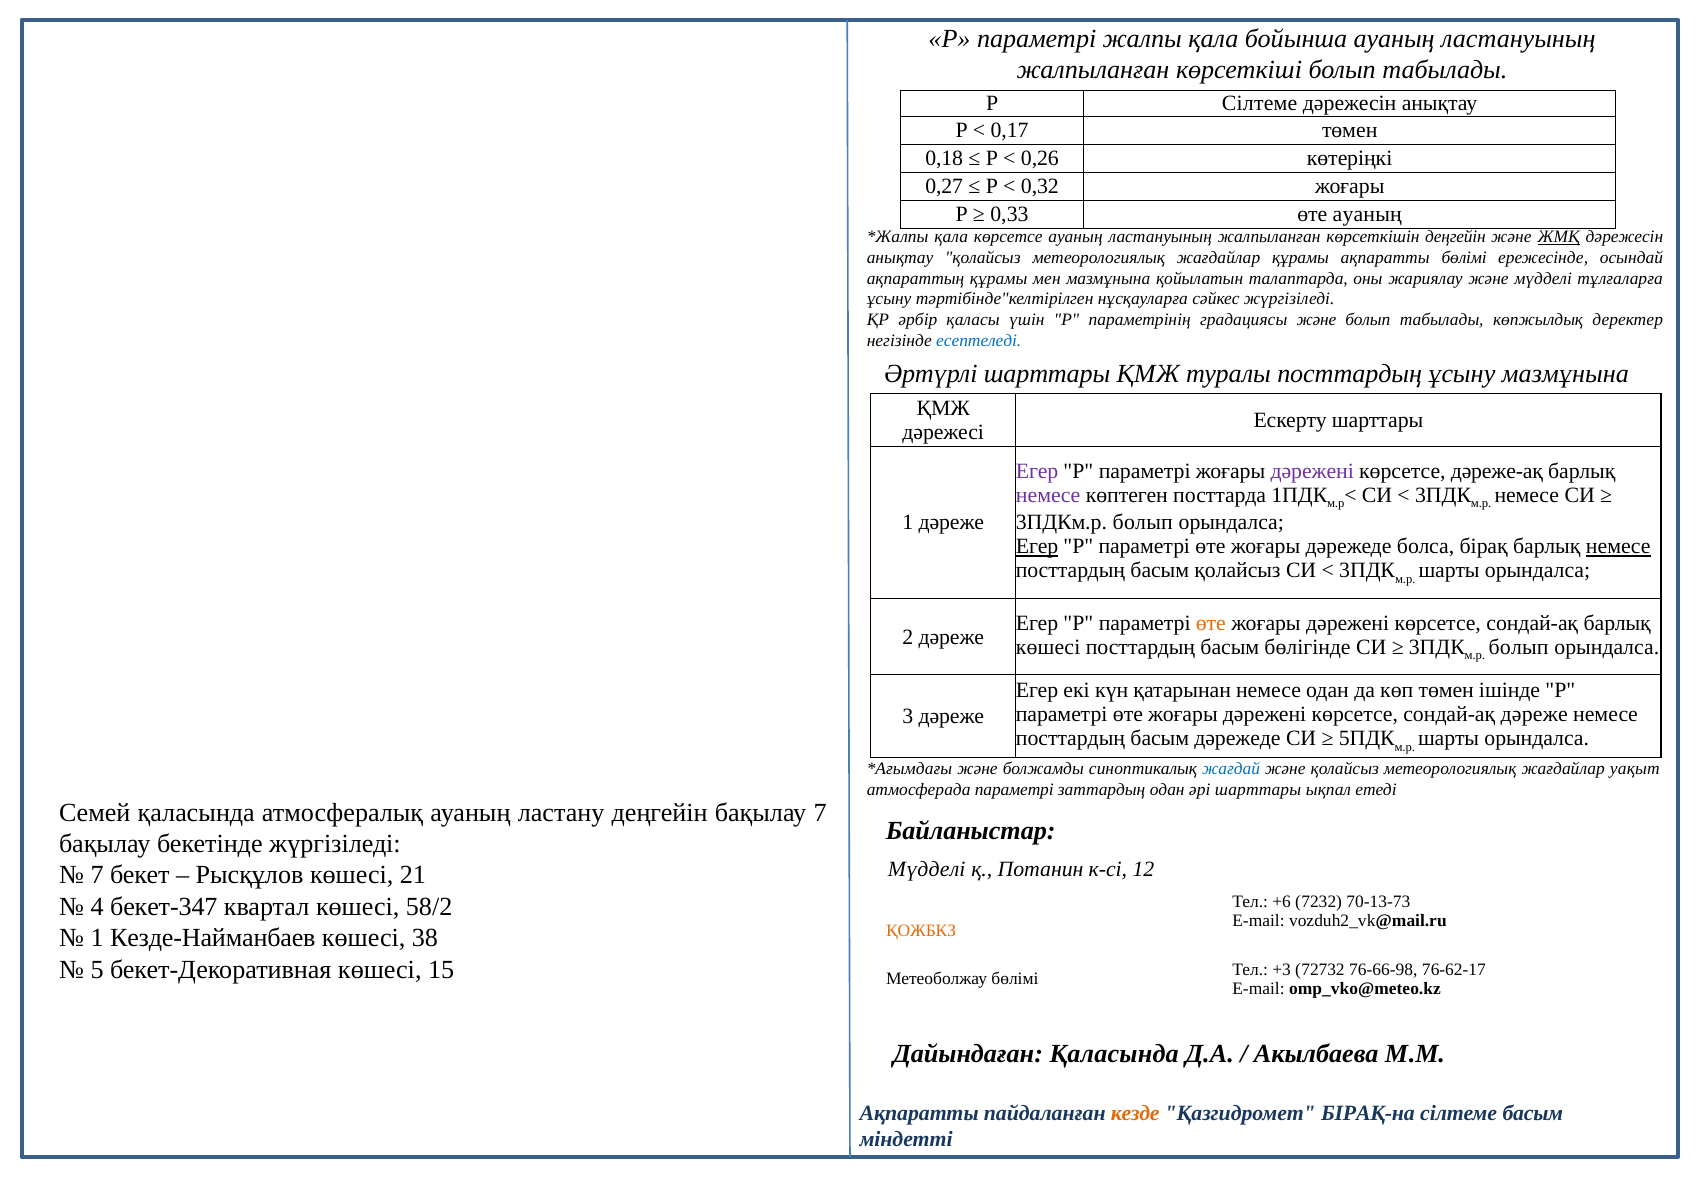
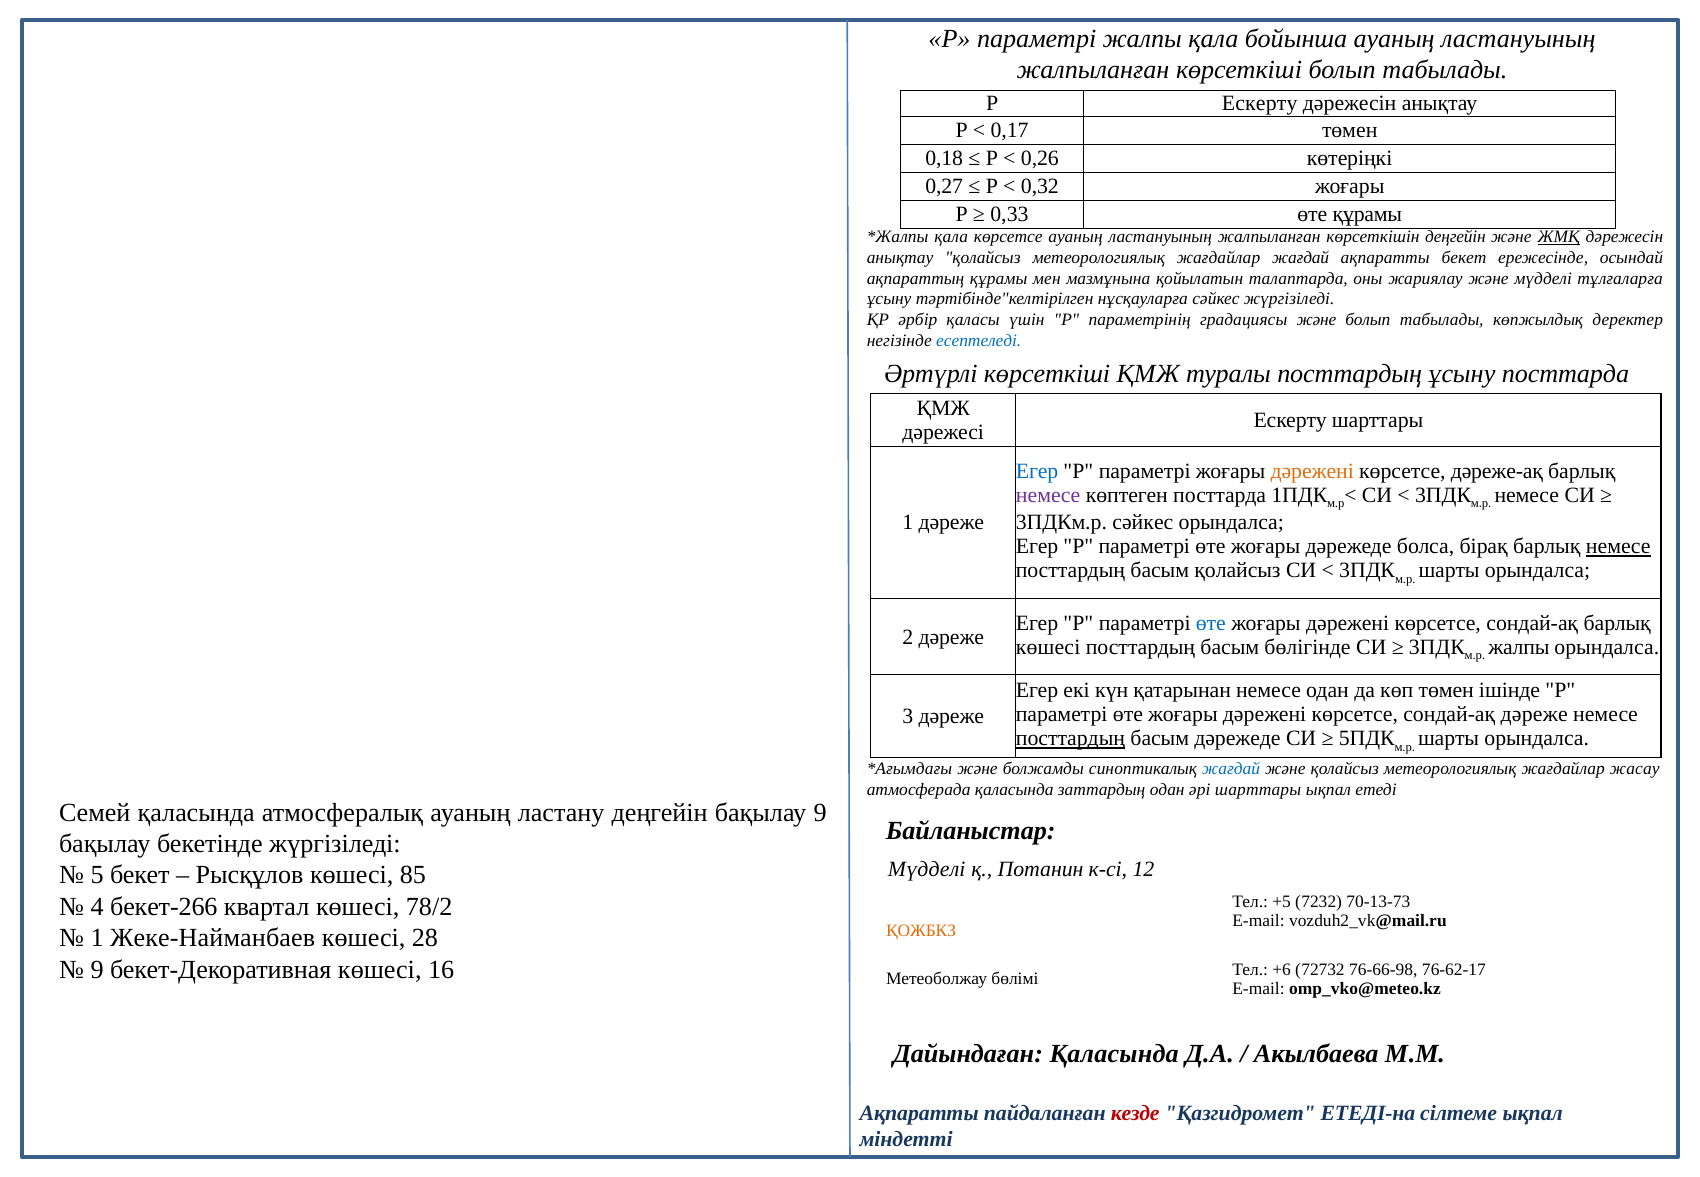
Р Сілтеме: Сілтеме -> Ескерту (1260, 103)
өте ауаның: ауаның -> құрамы (1367, 215)
жағдайлар құрамы: құрамы -> жағдай (1301, 257)
ақпаратты бөлімі: бөлімі -> бекет (1464, 257)
Әртүрлі шарттары: шарттары -> көрсеткіші (1047, 374)
ұсыну мазмұнына: мазмұнына -> посттарда (1566, 374)
Егер colour: purple -> blue (1037, 471)
дәрежені colour: purple -> orange (1312, 471)
3ПДКм.р болып: болып -> сәйкес (1143, 523)
Егер underline: present -> none (1037, 547)
өте colour: orange -> blue (1211, 623)
болып: болып -> жалпы (1519, 647)
посттардың underline: none -> present (1070, 738)
уақыт: уақыт -> жасау (1635, 768)
атмосферада параметрі: параметрі -> қаласында (1014, 789)
бақылау 7: 7 -> 9 (820, 812)
7: 7 -> 5 (97, 875)
21: 21 -> 85 (413, 875)
+6: +6 -> +5 (1282, 901)
бекет-347: бекет-347 -> бекет-266 (164, 907)
58/2: 58/2 -> 78/2 (429, 907)
Кезде-Найманбаев: Кезде-Найманбаев -> Жеке-Найманбаев (213, 938)
38: 38 -> 28 (425, 938)
5: 5 -> 9 (97, 969)
15: 15 -> 16 (441, 969)
+3: +3 -> +6 (1282, 969)
кезде colour: orange -> red (1135, 1113)
БІРАҚ-на: БІРАҚ-на -> ЕТЕДІ-на (1368, 1113)
сілтеме басым: басым -> ықпал (1533, 1113)
